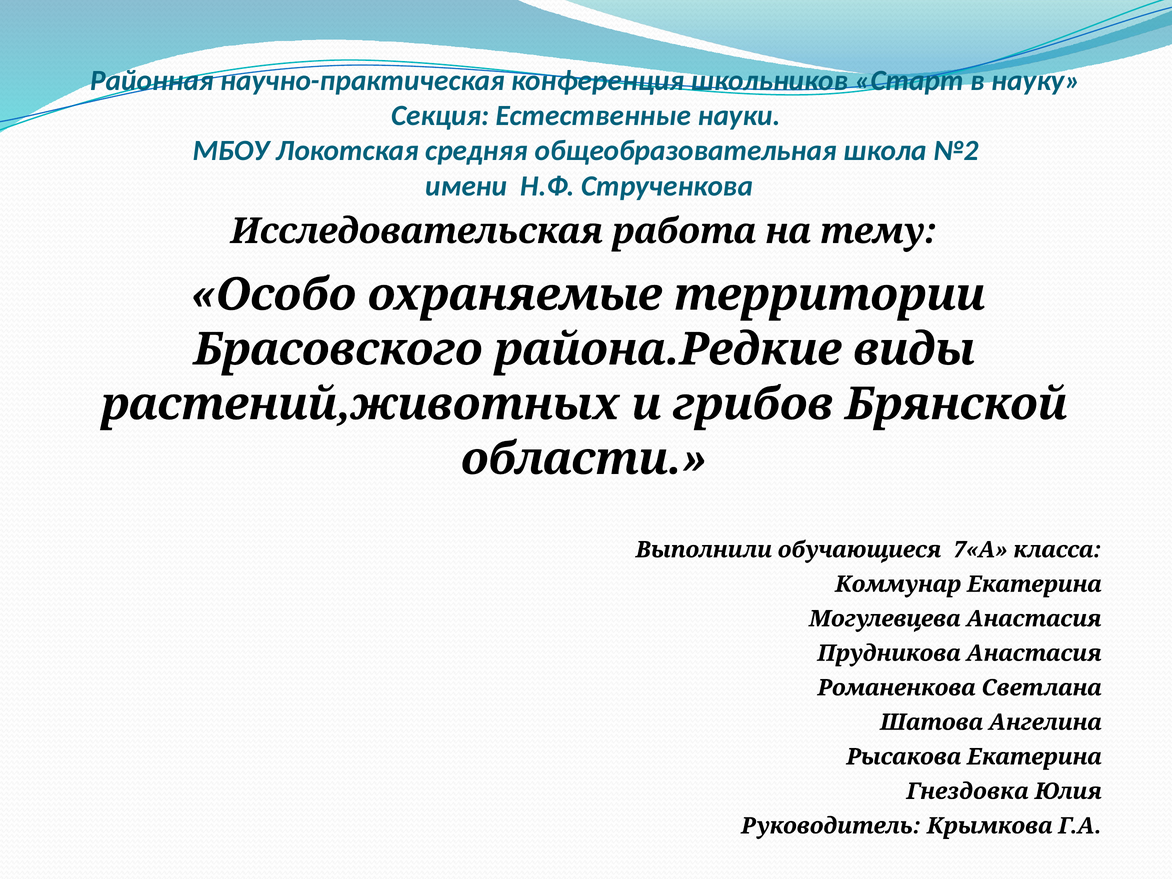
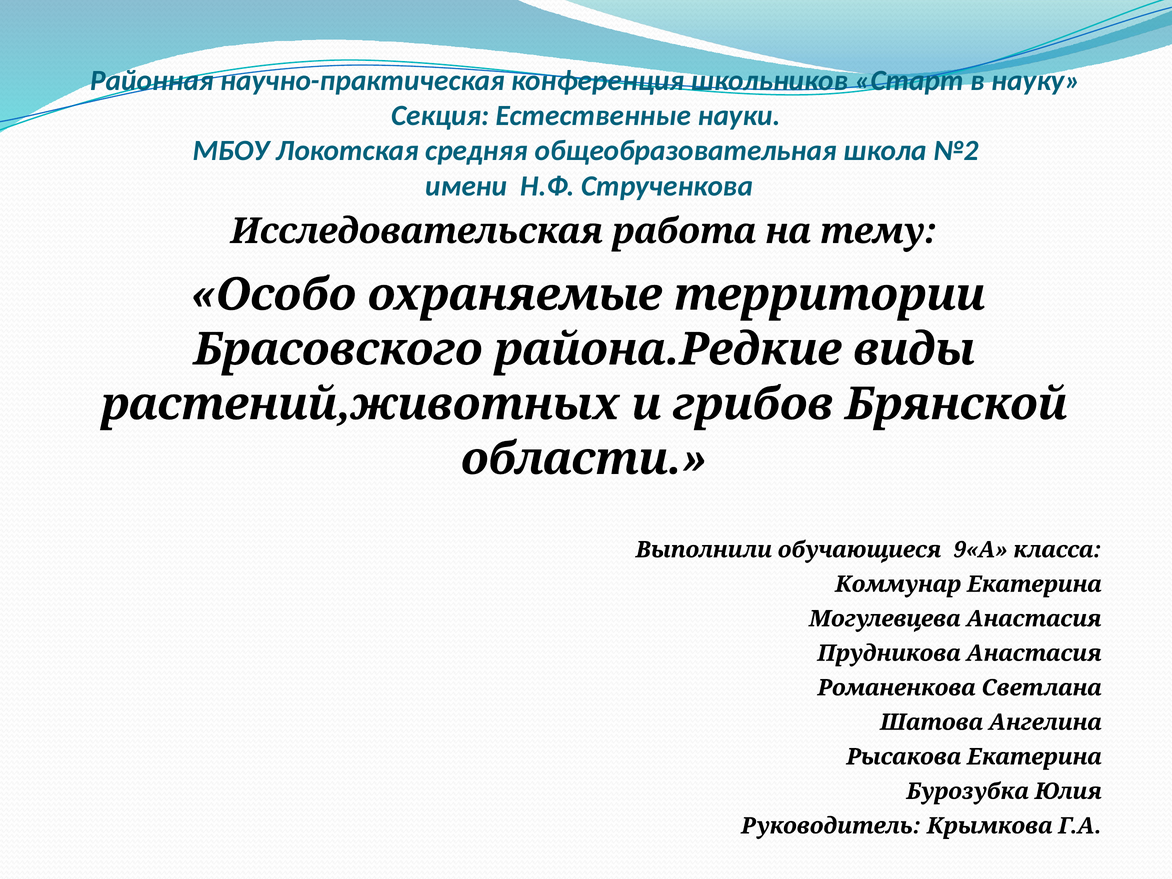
7«А: 7«А -> 9«А (981, 550)
Гнездовка: Гнездовка -> Бурозубка (968, 791)
